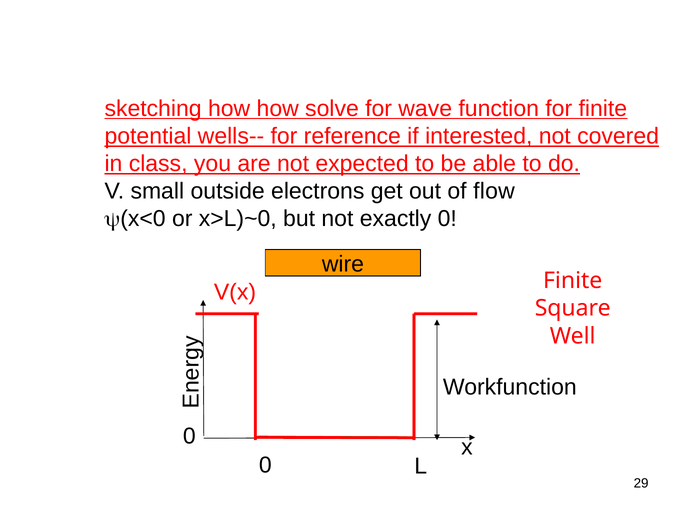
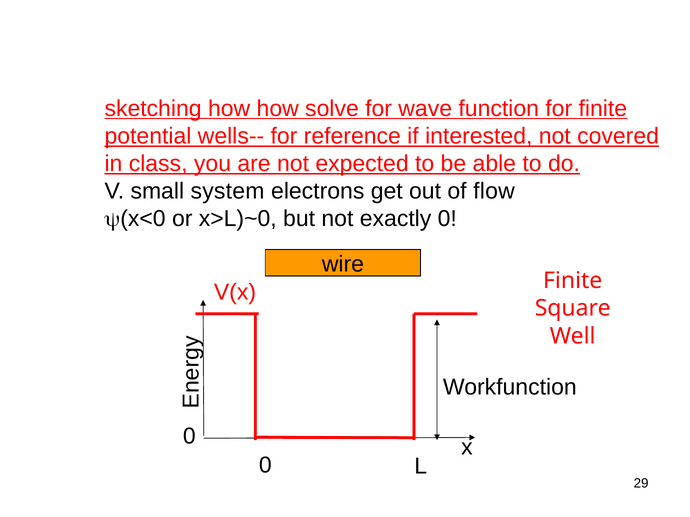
outside: outside -> system (228, 191)
